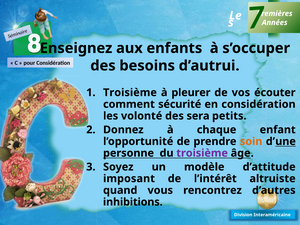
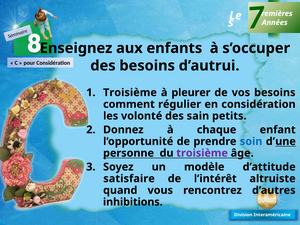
vos écouter: écouter -> besoins (275, 93)
sécurité: sécurité -> régulier (180, 104)
sera: sera -> sain (198, 116)
soin colour: orange -> blue (251, 141)
imposant: imposant -> satisfaire (129, 179)
